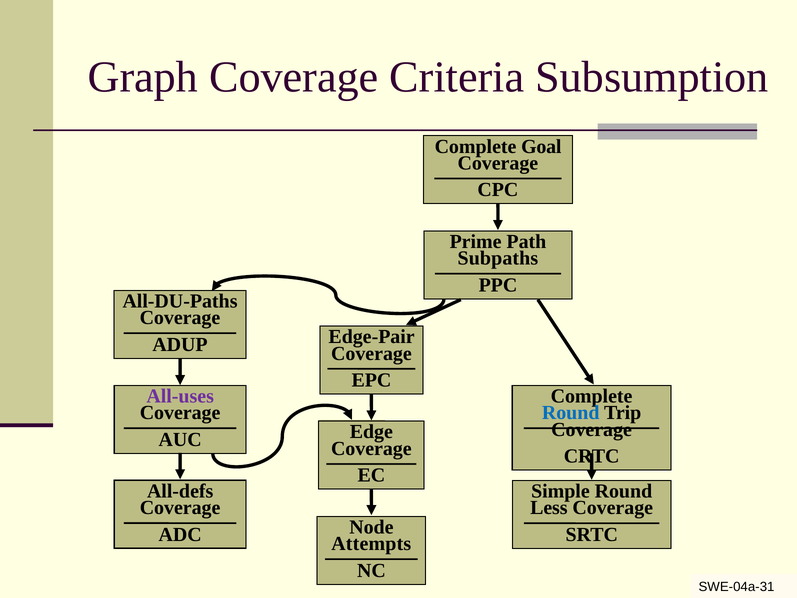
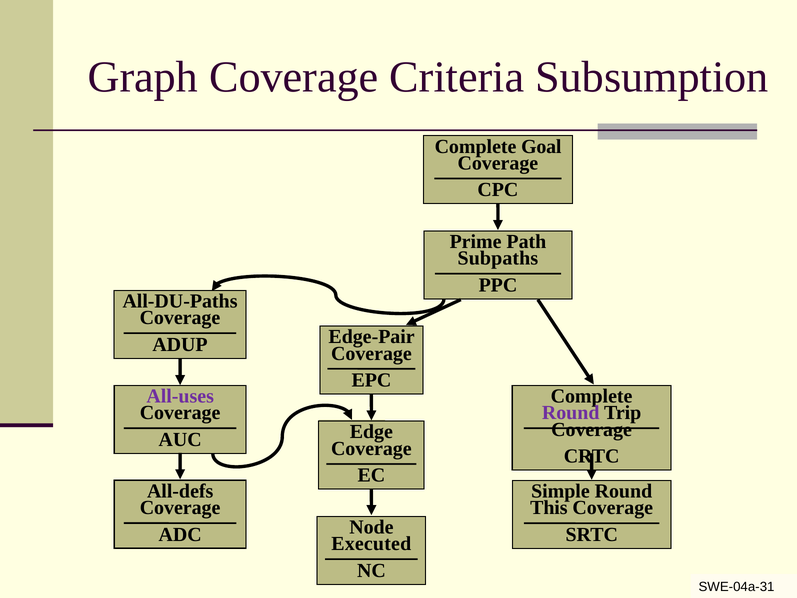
Round colour: blue -> purple (571, 413)
Less: Less -> This (549, 508)
Attempts: Attempts -> Executed (371, 544)
